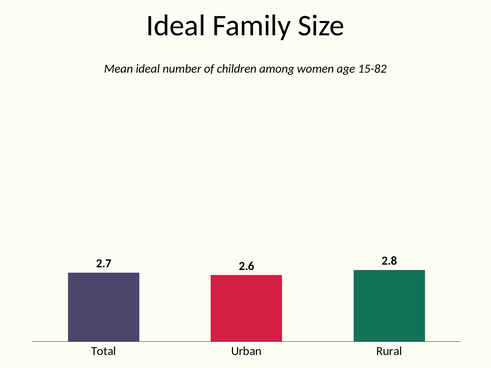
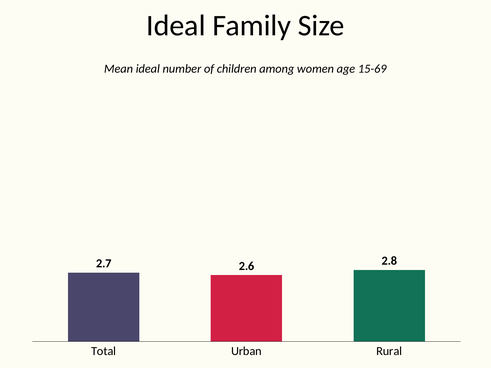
15-82: 15-82 -> 15-69 (372, 69)
